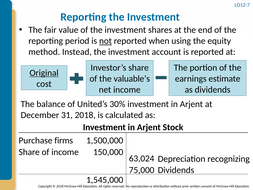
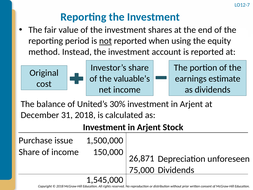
Original underline: present -> none (44, 73)
firms: firms -> issue (64, 140)
63,024: 63,024 -> 26,871 (142, 158)
recognizing: recognizing -> unforeseen (229, 159)
